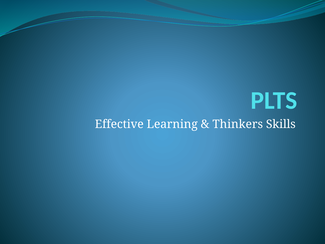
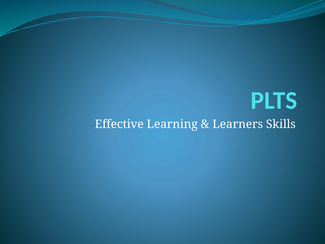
Thinkers: Thinkers -> Learners (238, 124)
